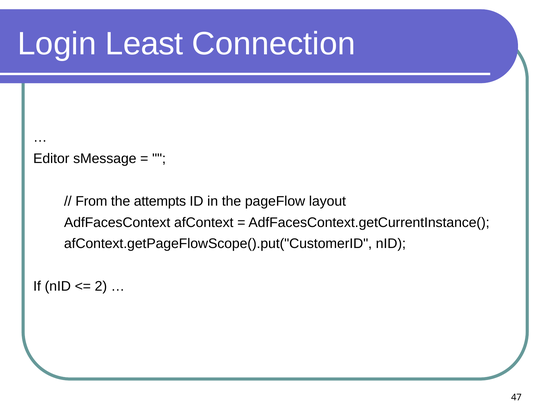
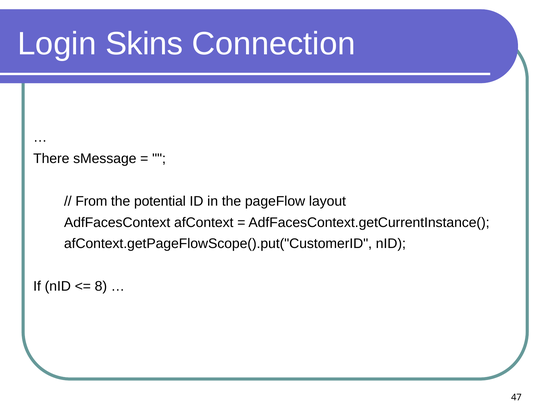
Least: Least -> Skins (144, 44)
Editor: Editor -> There (51, 159)
attempts: attempts -> potential (160, 201)
2: 2 -> 8 (101, 286)
